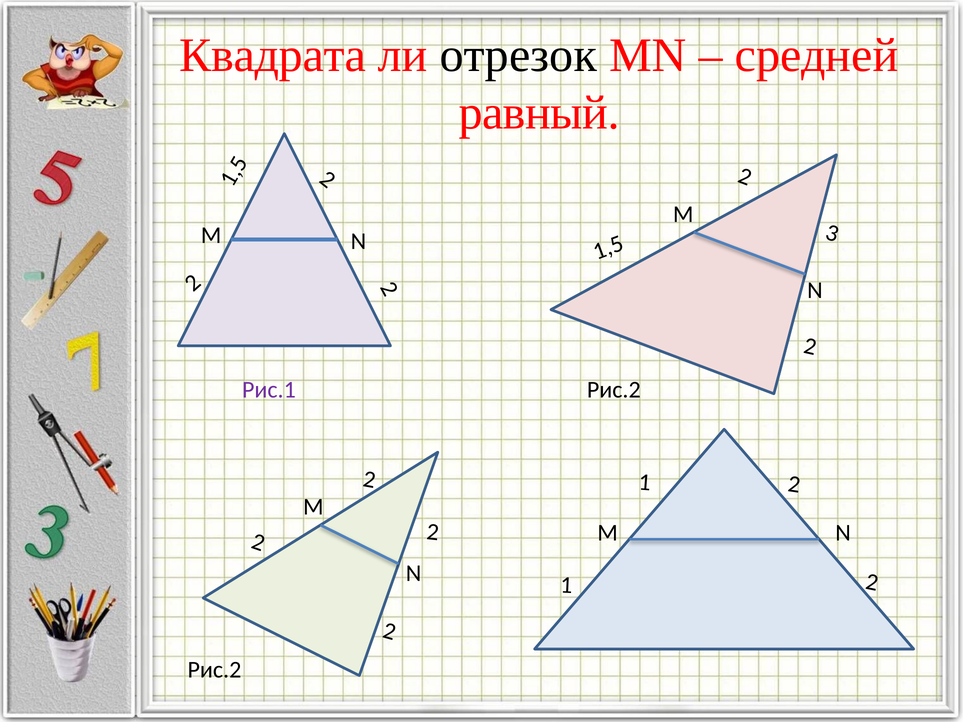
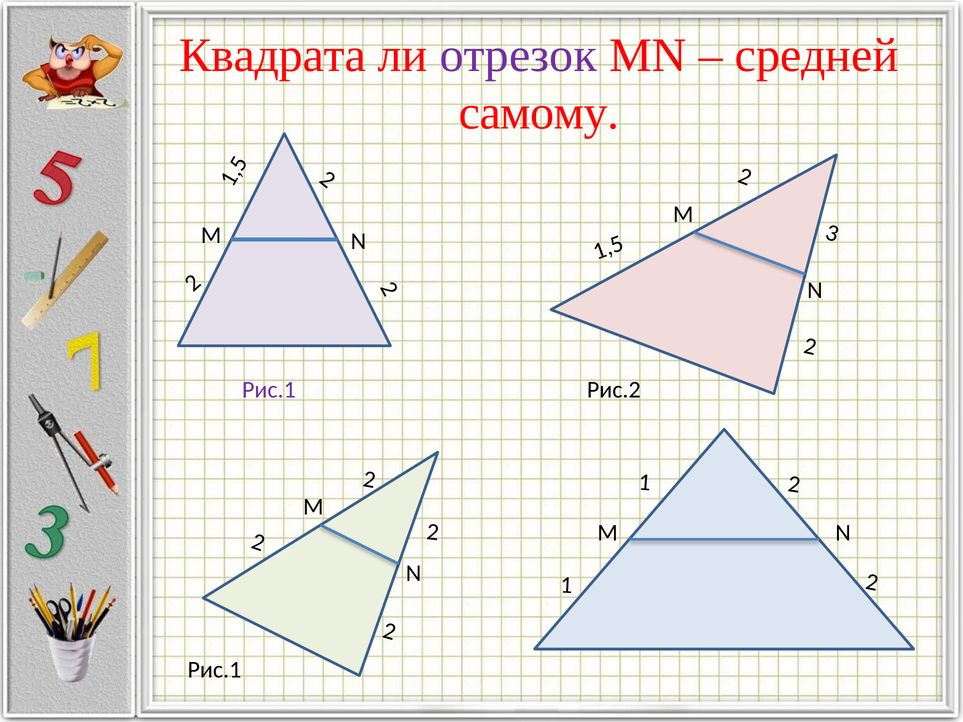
отрезок colour: black -> purple (518, 55)
равный: равный -> самому (539, 113)
Рис.2: Рис.2 -> Рис.1 (214, 670)
